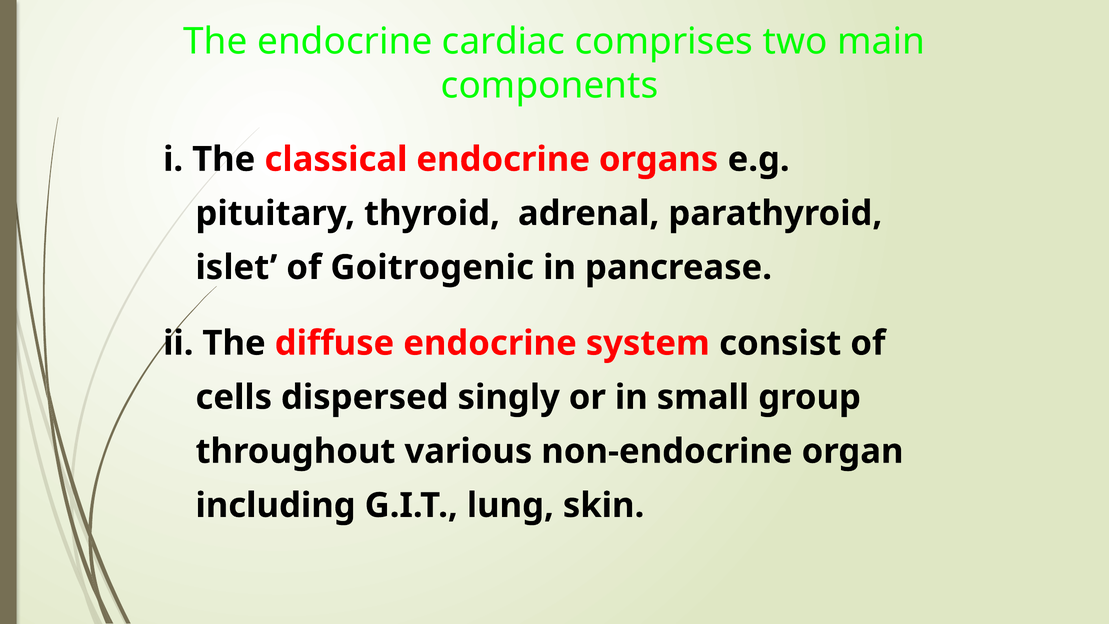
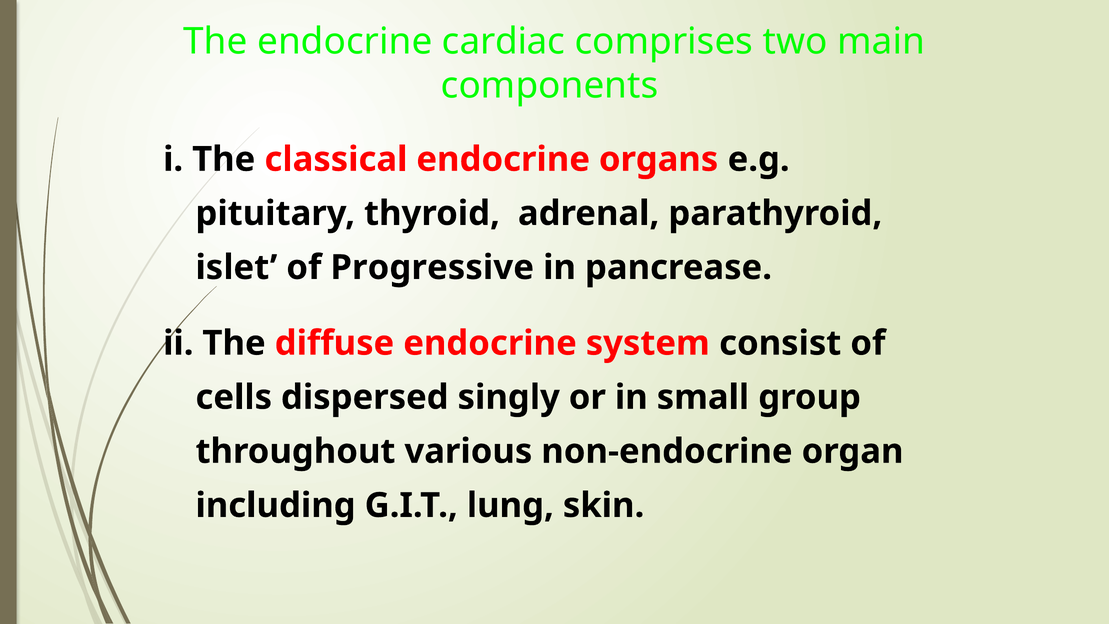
Goitrogenic: Goitrogenic -> Progressive (432, 267)
